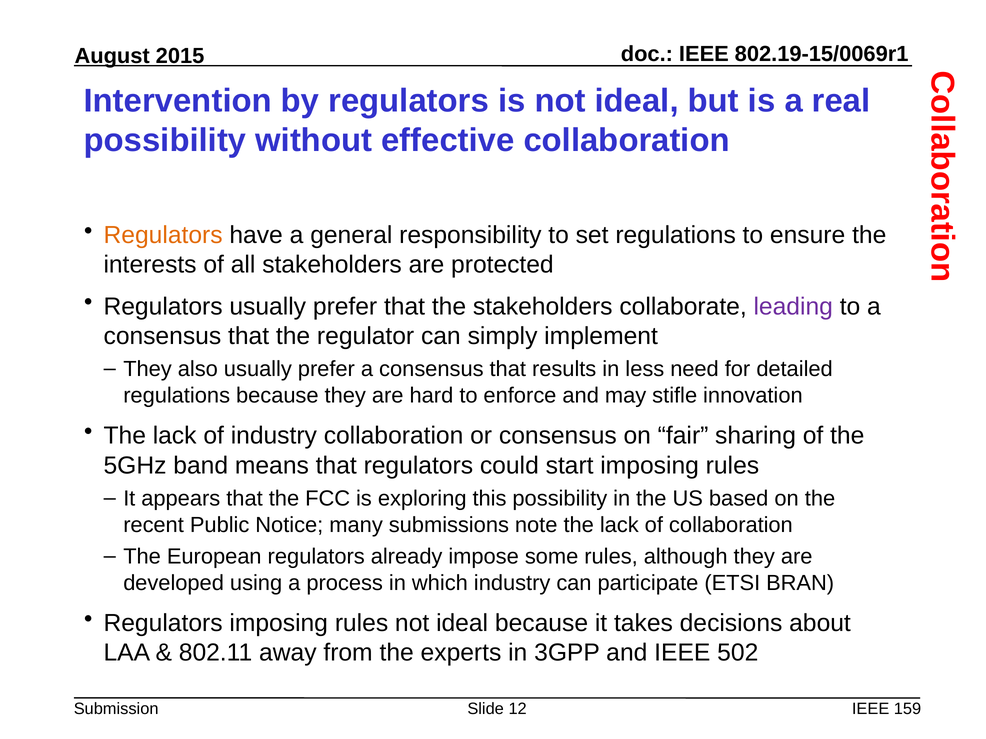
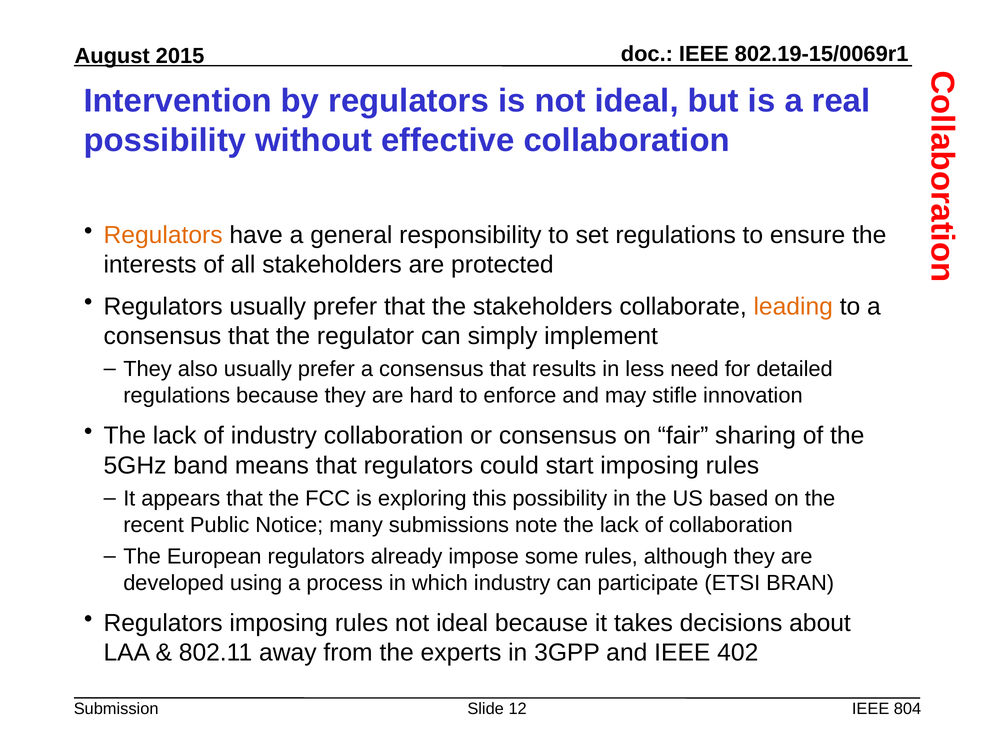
leading colour: purple -> orange (793, 307)
502: 502 -> 402 (738, 653)
159: 159 -> 804 (907, 709)
